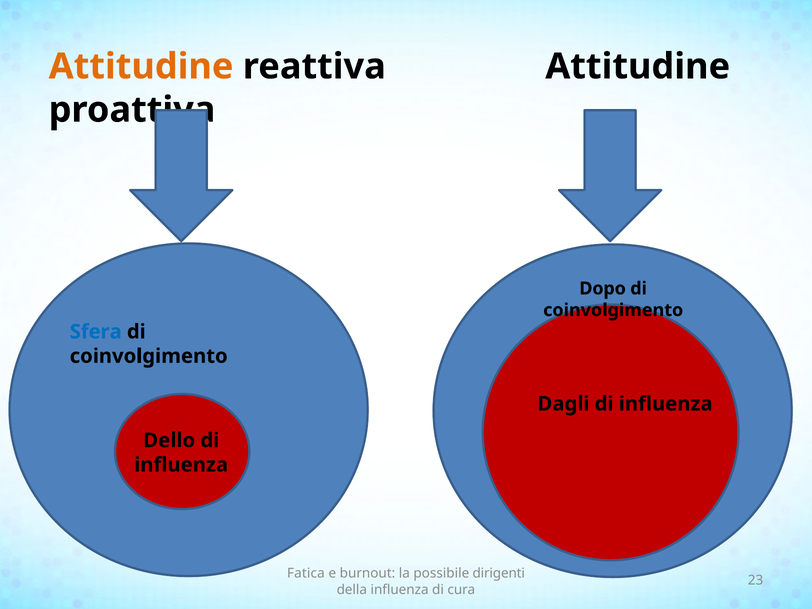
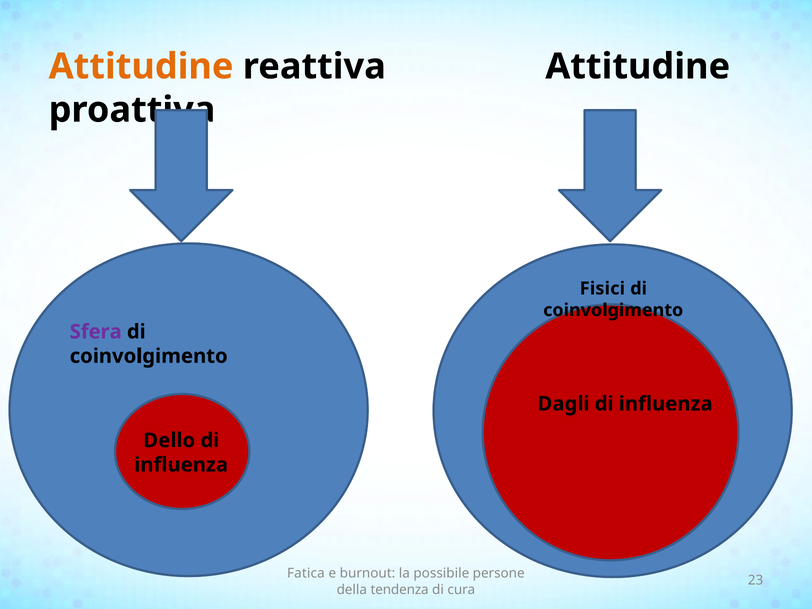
Dopo: Dopo -> Fisici (602, 289)
Sfera colour: blue -> purple (96, 332)
dirigenti: dirigenti -> persone (499, 573)
della influenza: influenza -> tendenza (400, 590)
